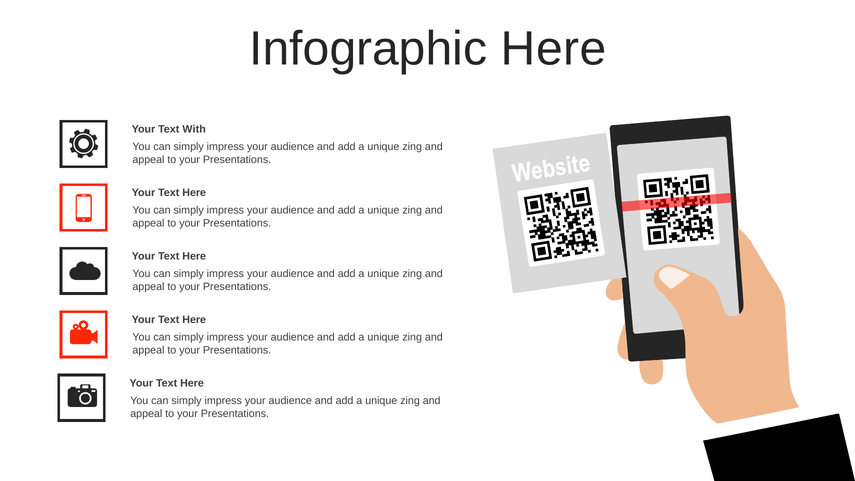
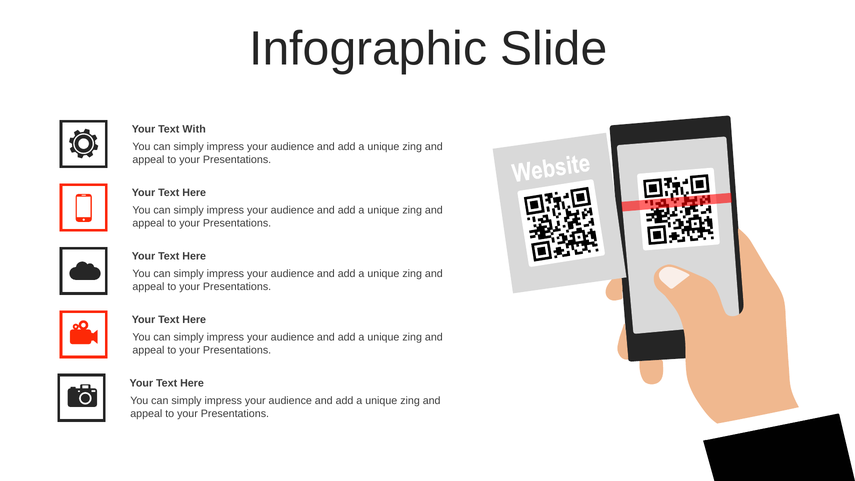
Infographic Here: Here -> Slide (554, 49)
